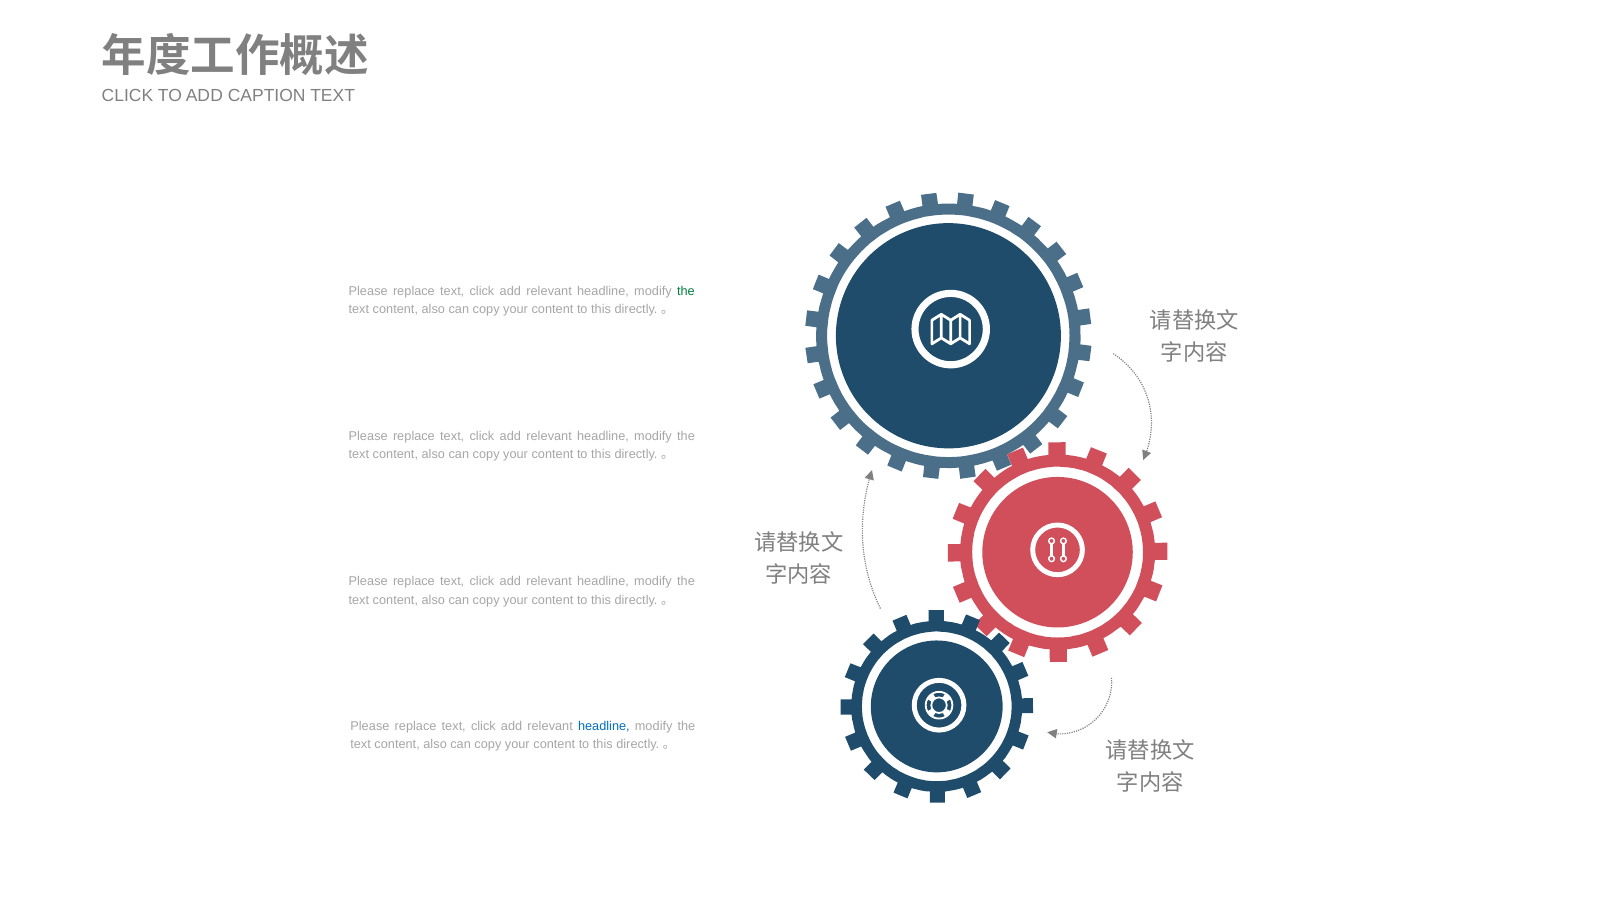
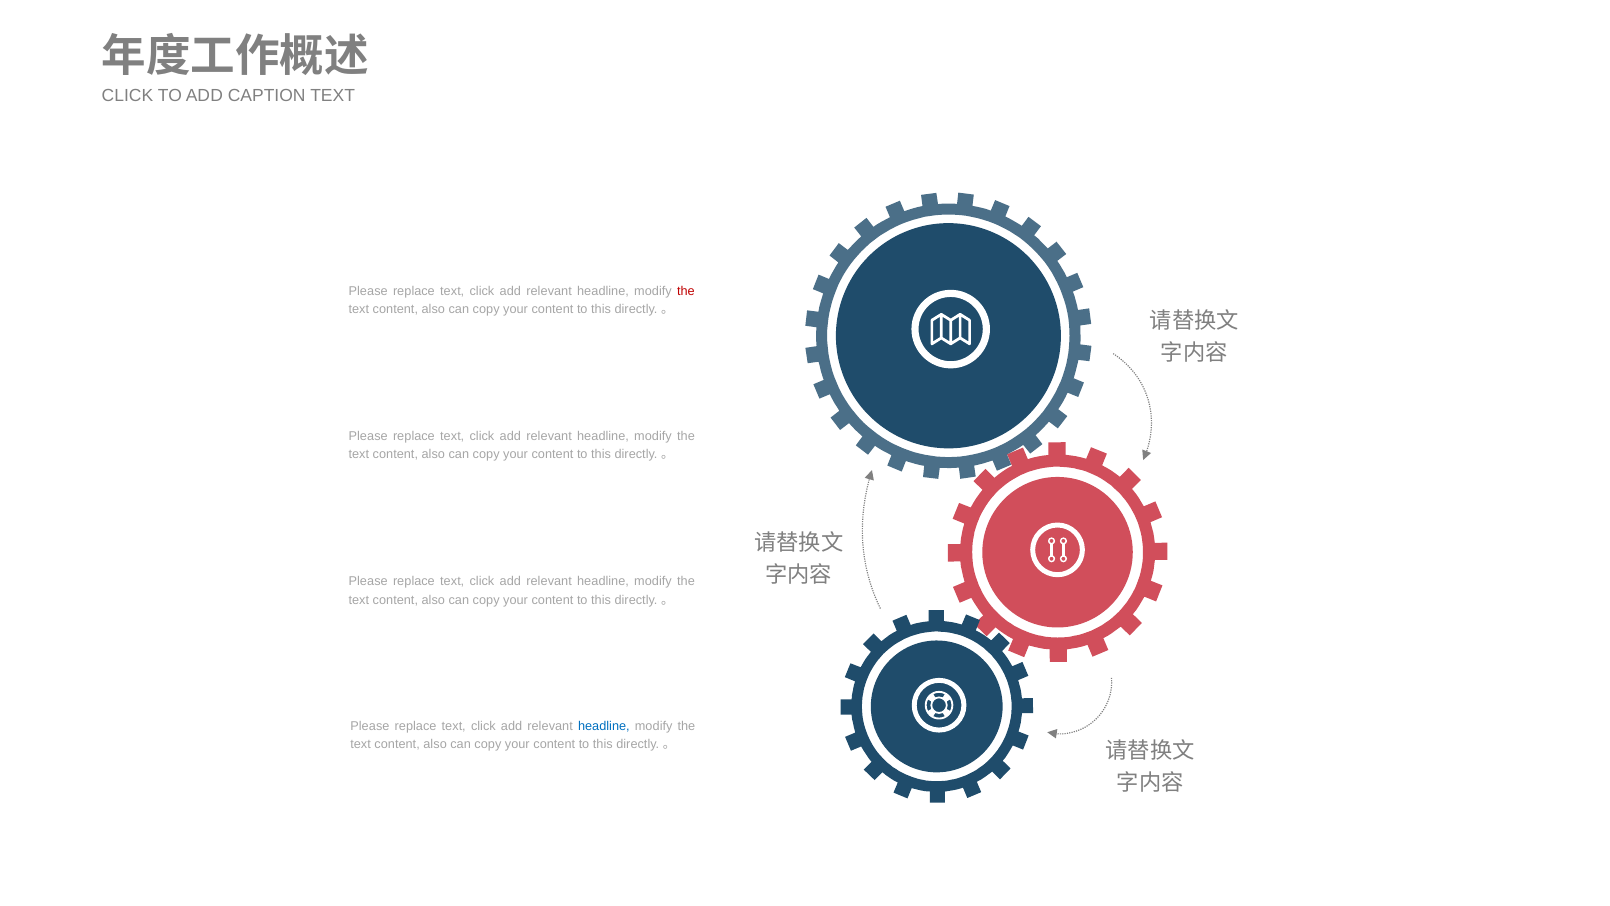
the colour: green -> red (686, 291)
